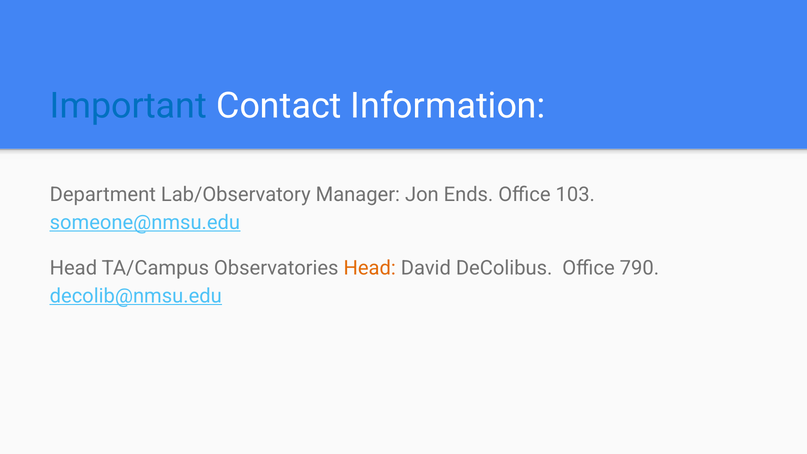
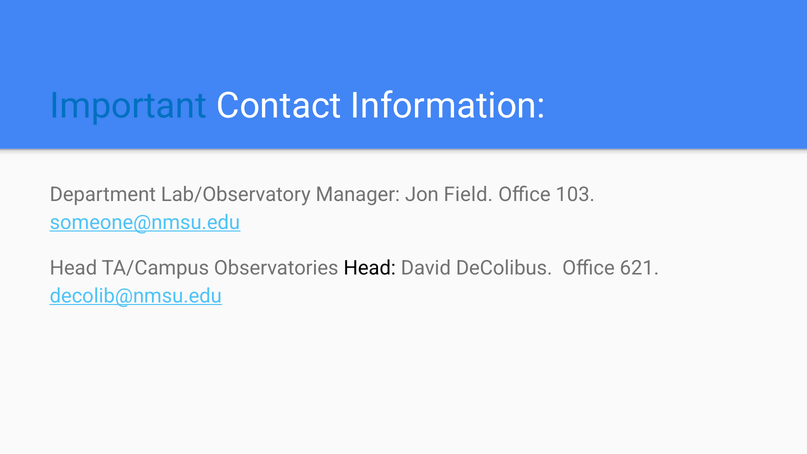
Ends: Ends -> Field (468, 195)
Head colour: orange -> black (370, 268)
790: 790 -> 621 (639, 268)
